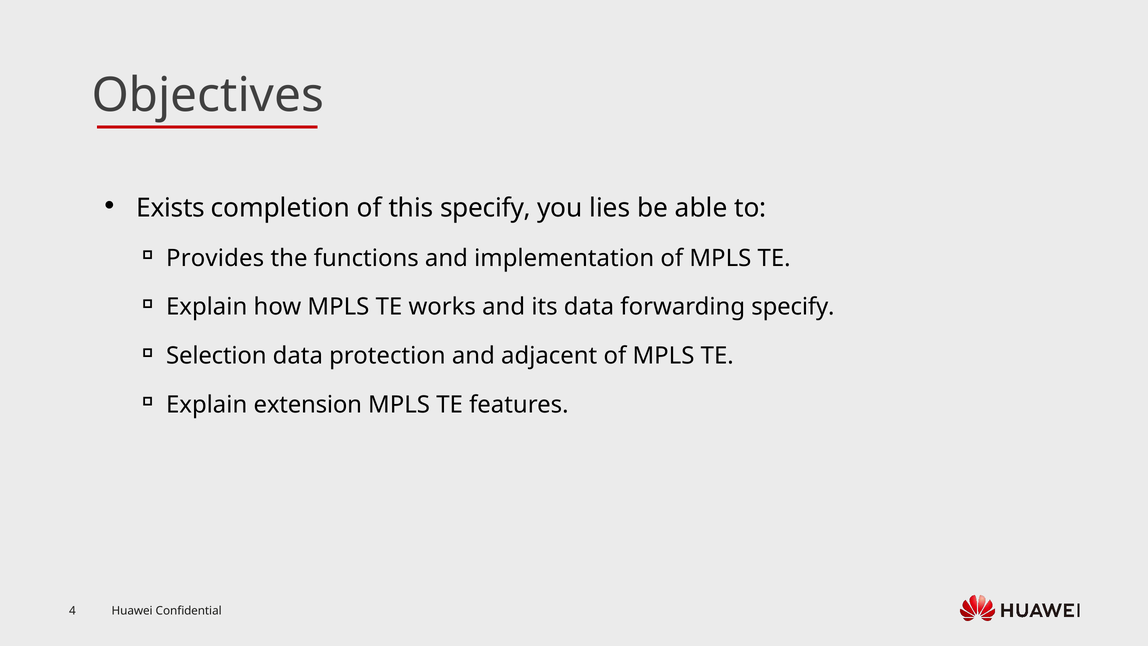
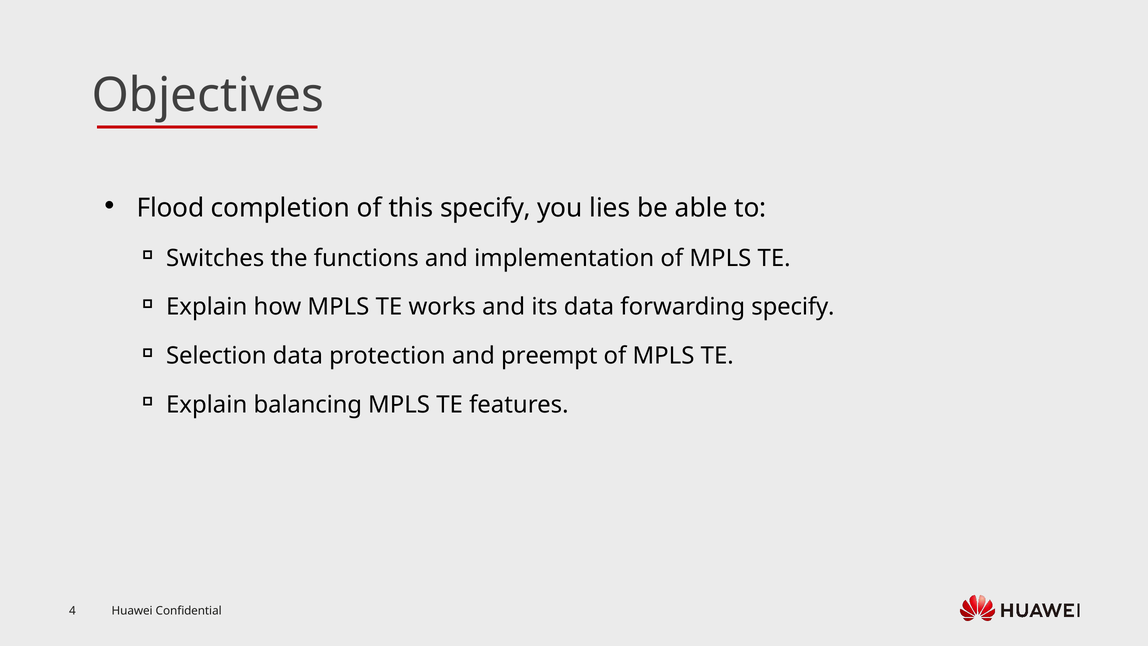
Exists: Exists -> Flood (171, 208)
Provides: Provides -> Switches (215, 258)
adjacent: adjacent -> preempt (549, 356)
extension: extension -> balancing (308, 405)
